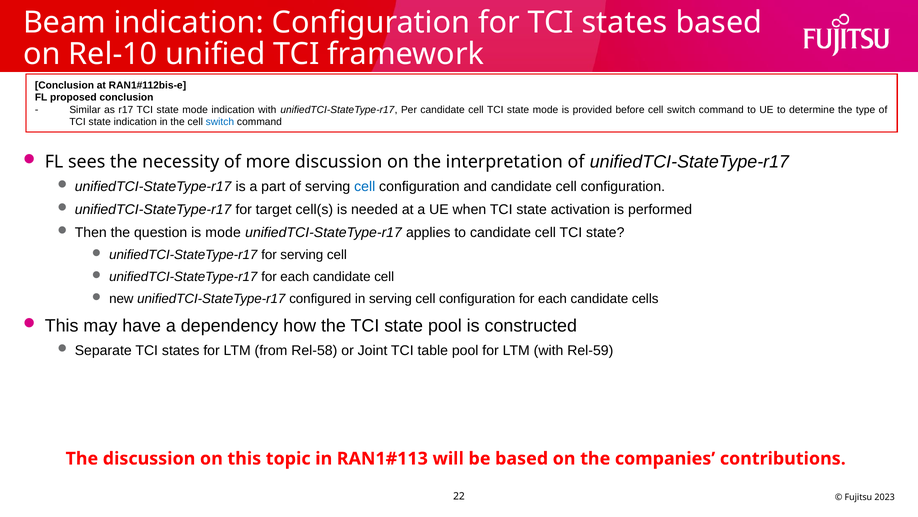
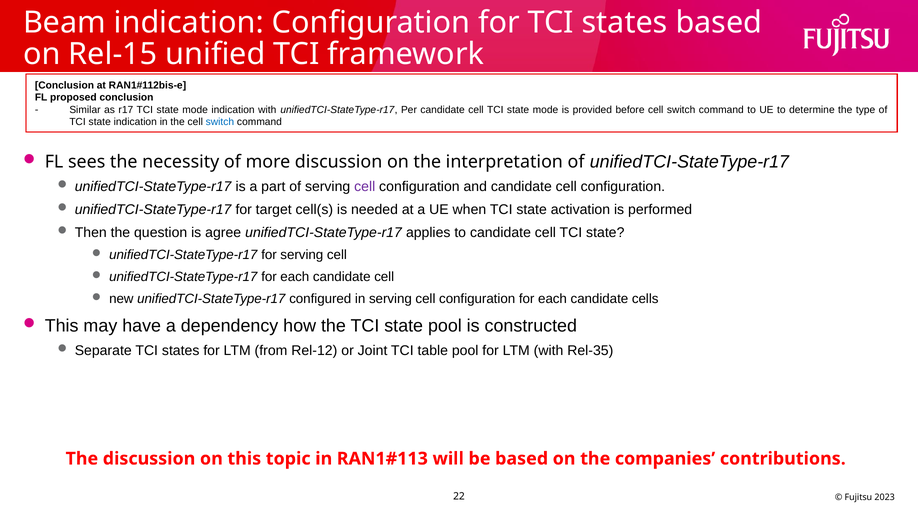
Rel-10: Rel-10 -> Rel-15 (113, 54)
cell colour: blue -> purple (365, 187)
is mode: mode -> agree (223, 232)
Rel-58: Rel-58 -> Rel-12 (314, 350)
Rel-59: Rel-59 -> Rel-35 (590, 350)
